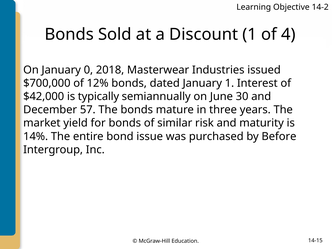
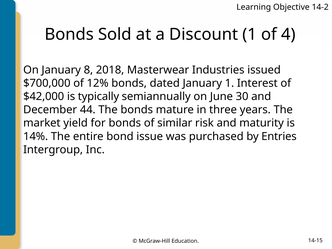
0: 0 -> 8 (88, 70)
57: 57 -> 44 (88, 110)
Before: Before -> Entries (279, 136)
